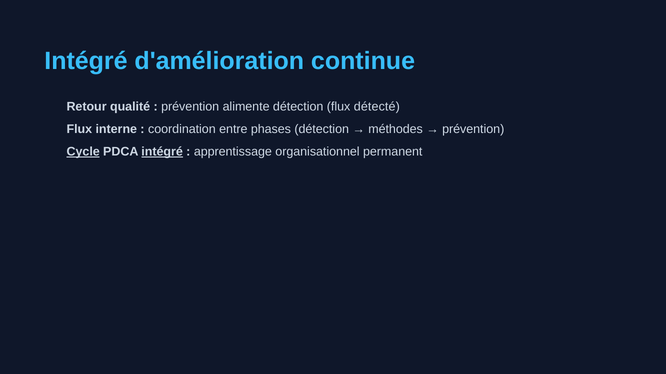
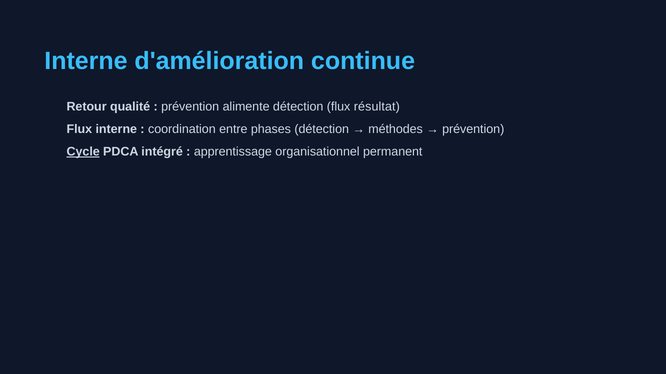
Intégré: Intégré -> Interne (86, 61)
détecté: détecté -> résultat (377, 107)
intégré underline: present -> none (162, 152)
